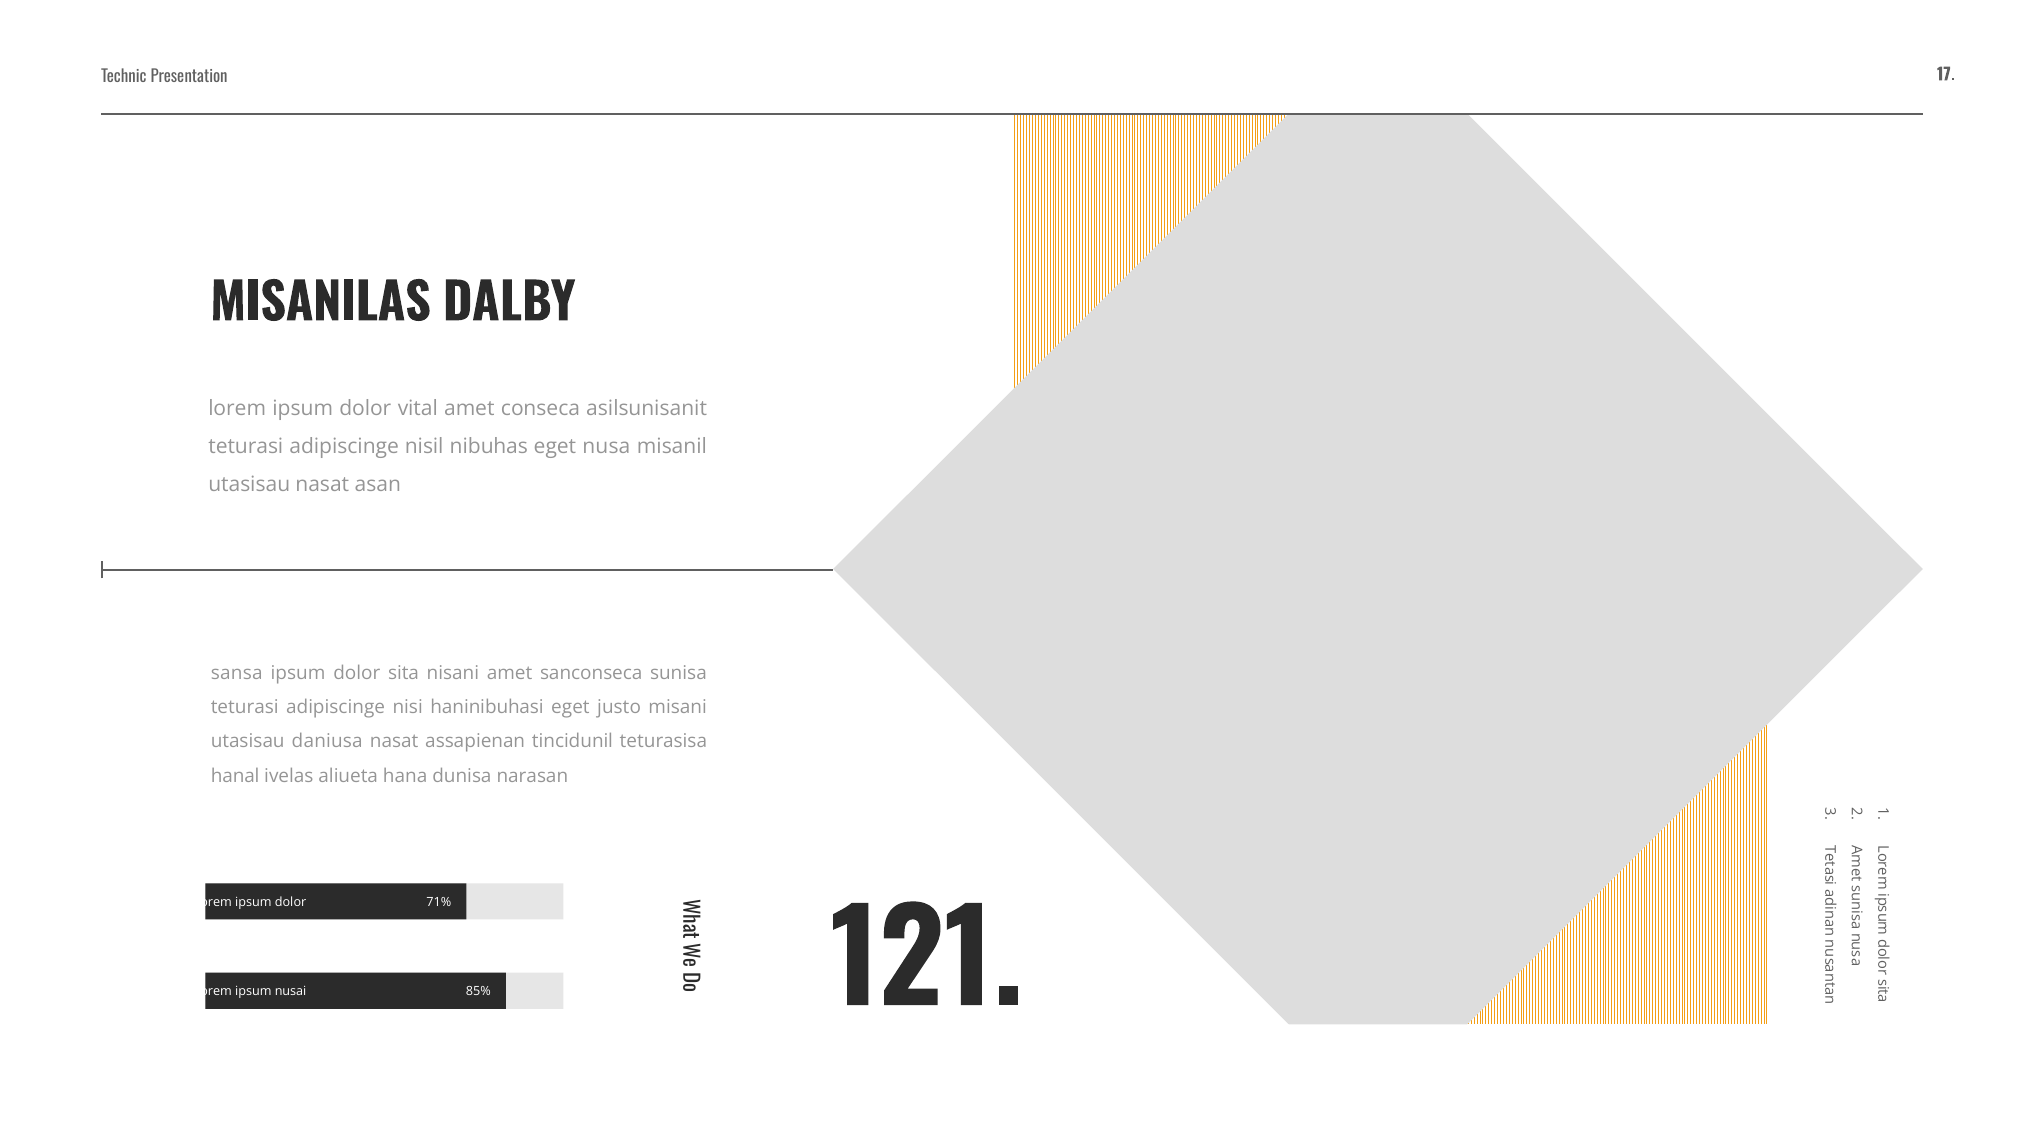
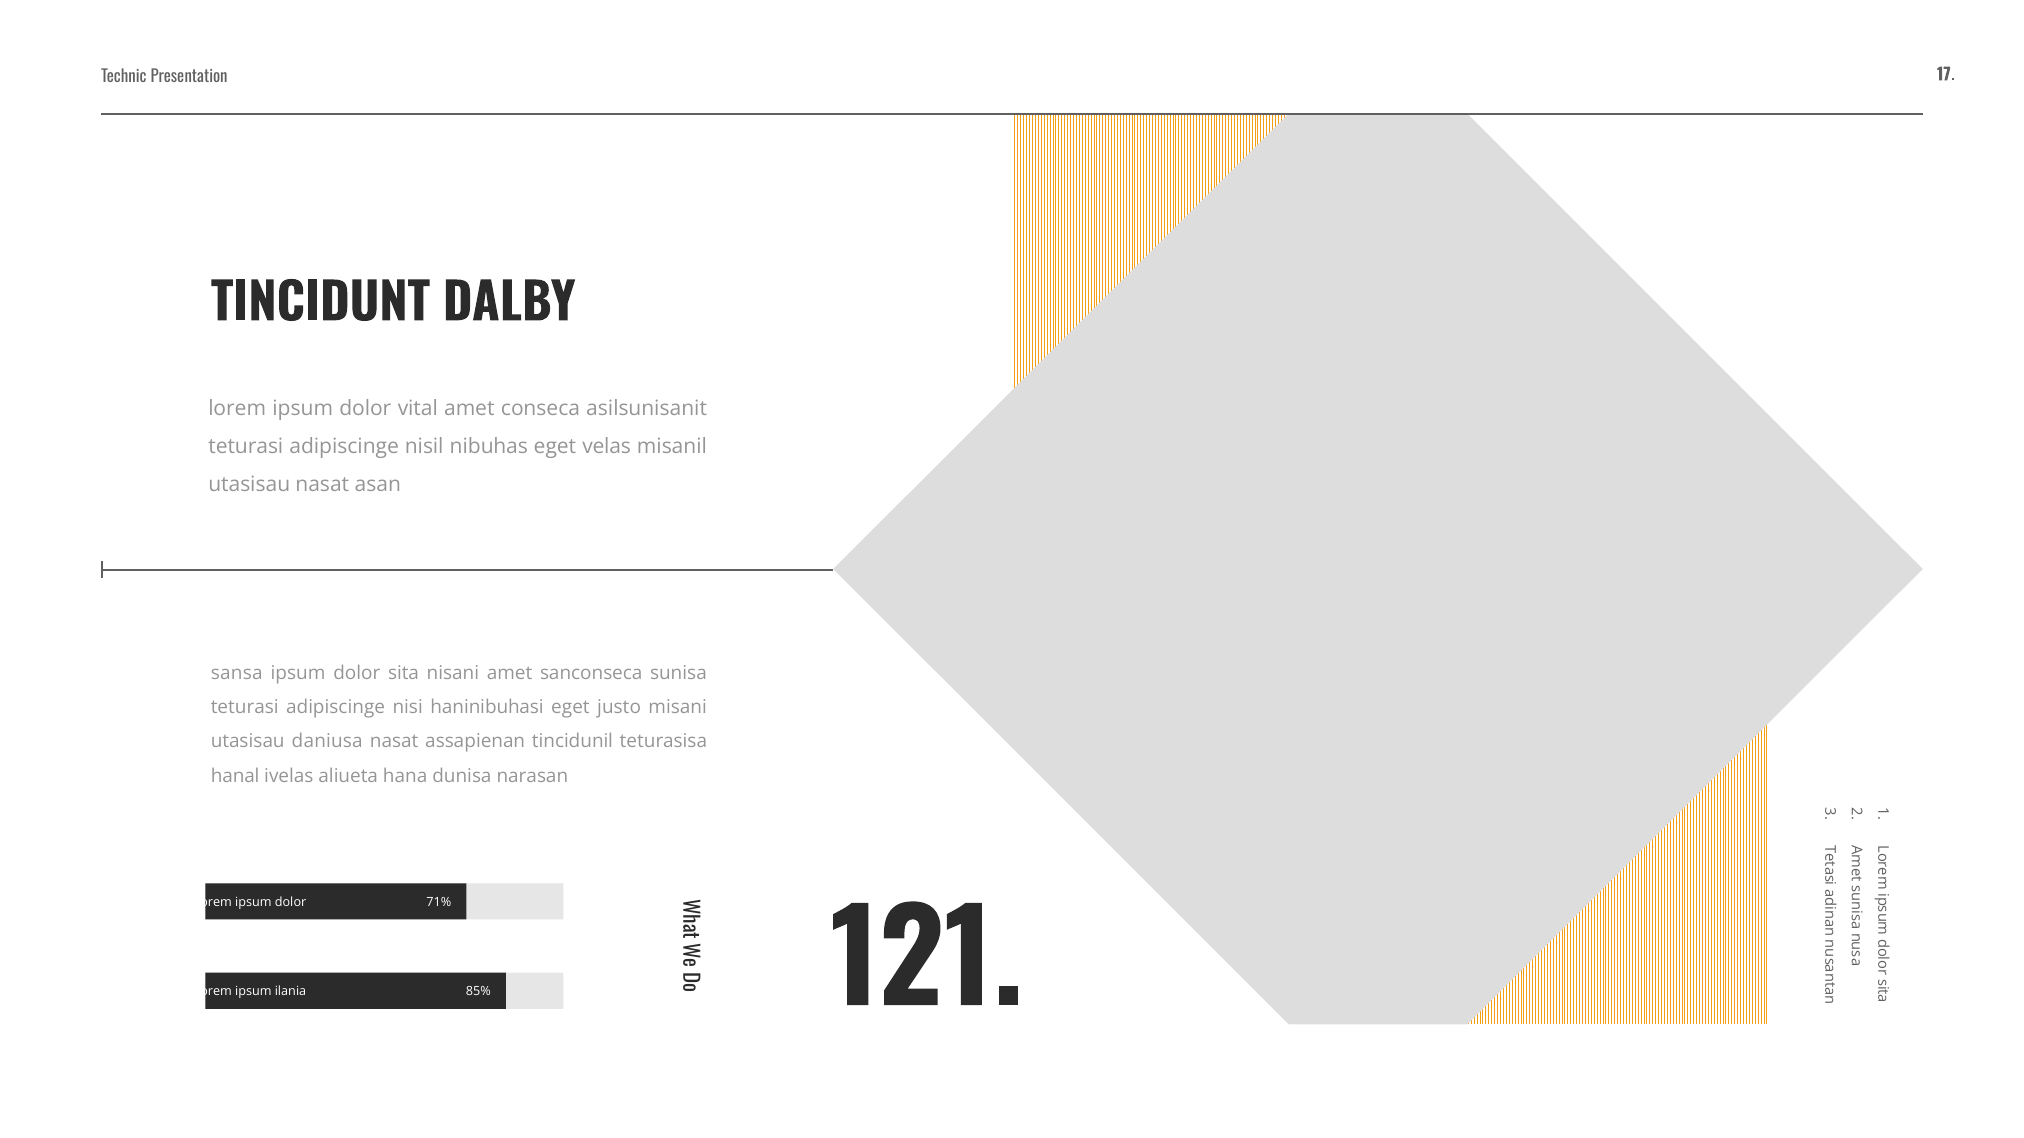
MISANILAS: MISANILAS -> TINCIDUNT (320, 304)
nusa: nusa -> velas (607, 446)
nusai: nusai -> ilania (291, 992)
